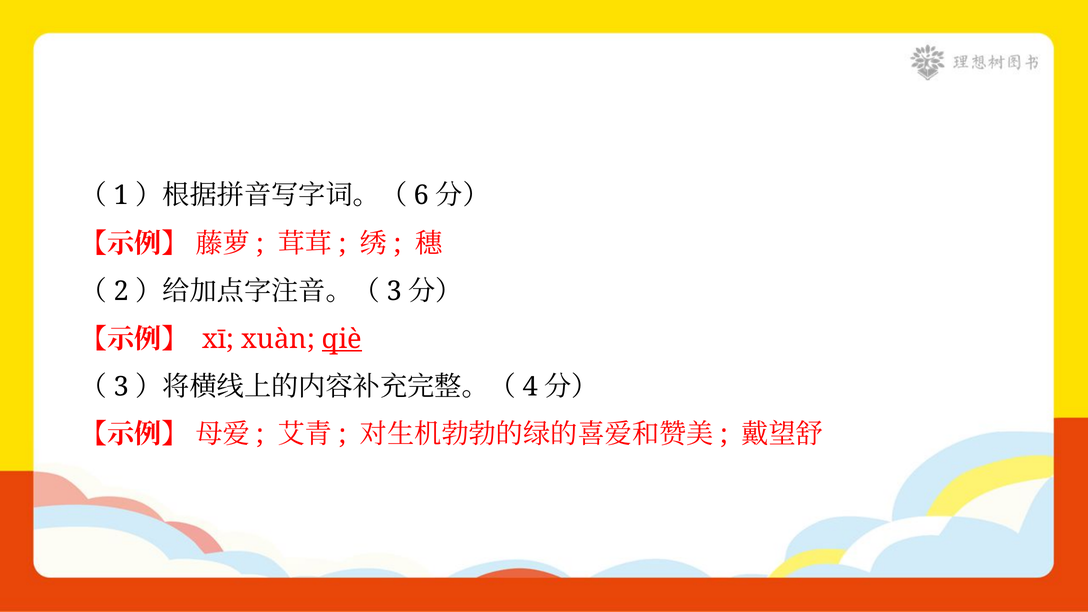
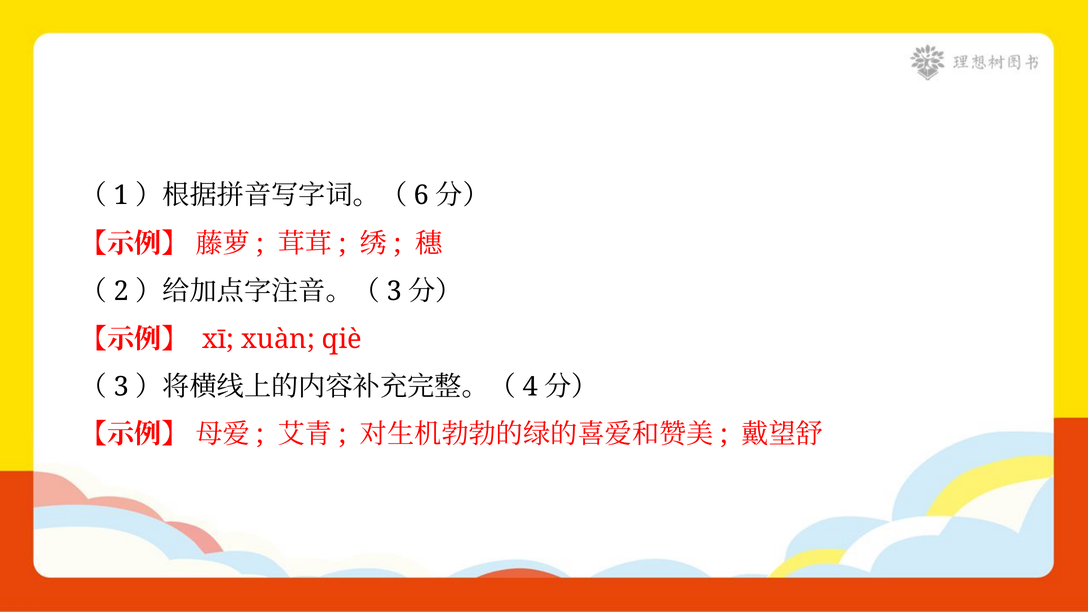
qiè underline: present -> none (342, 339)
